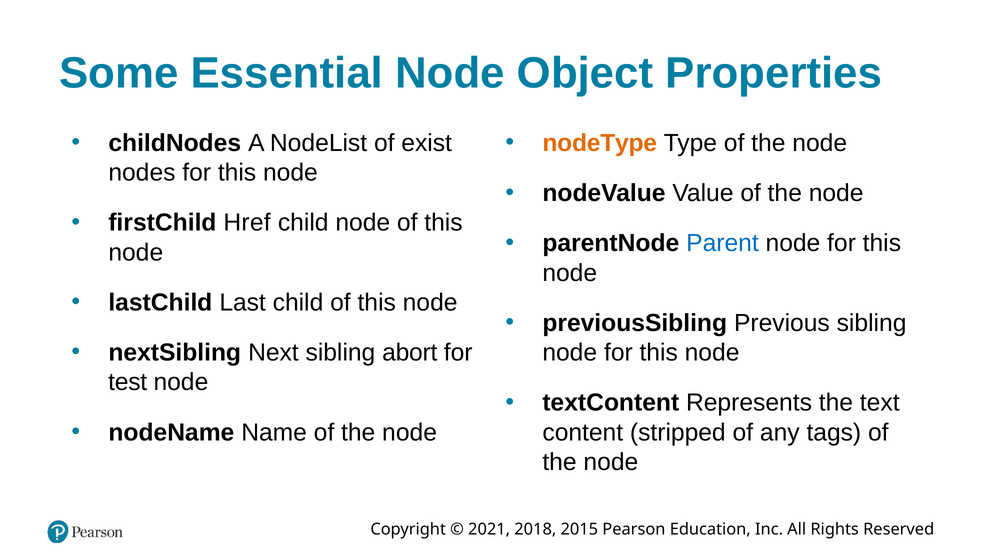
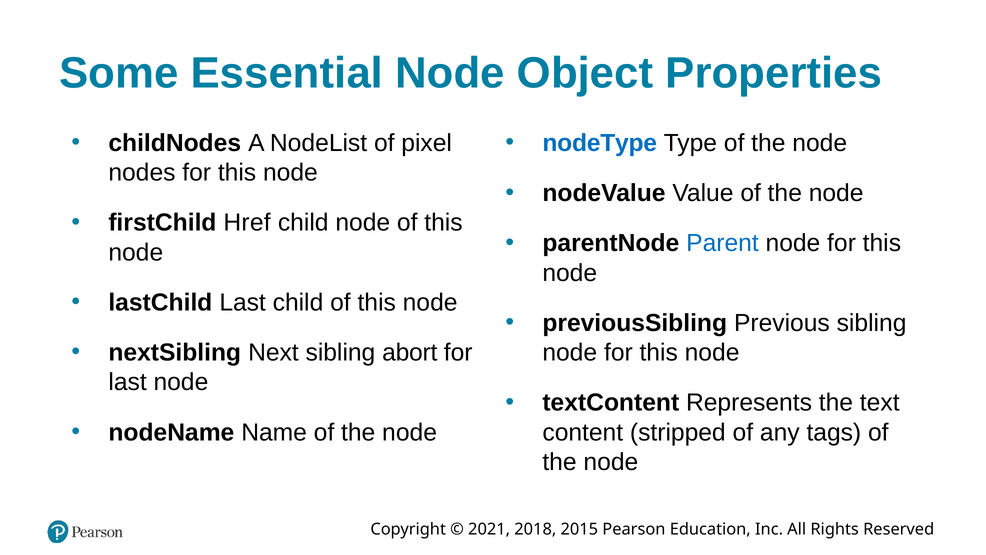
exist: exist -> pixel (427, 143)
nodeType colour: orange -> blue (600, 143)
test: test -> last (128, 382)
